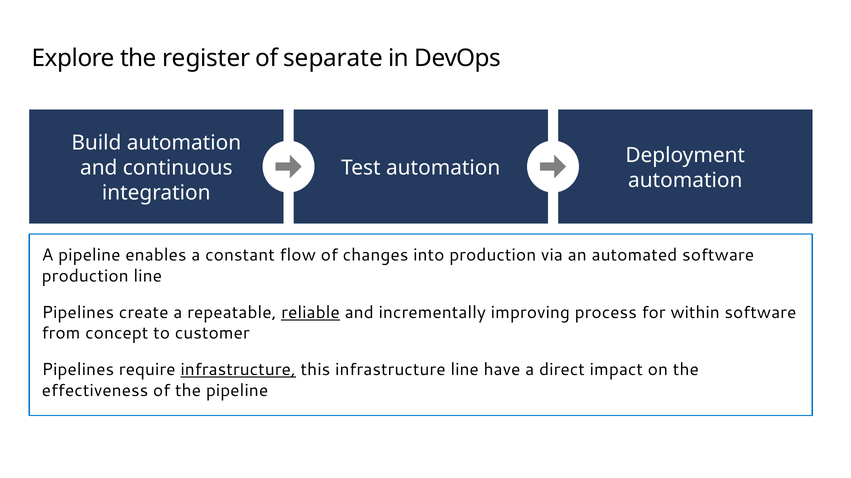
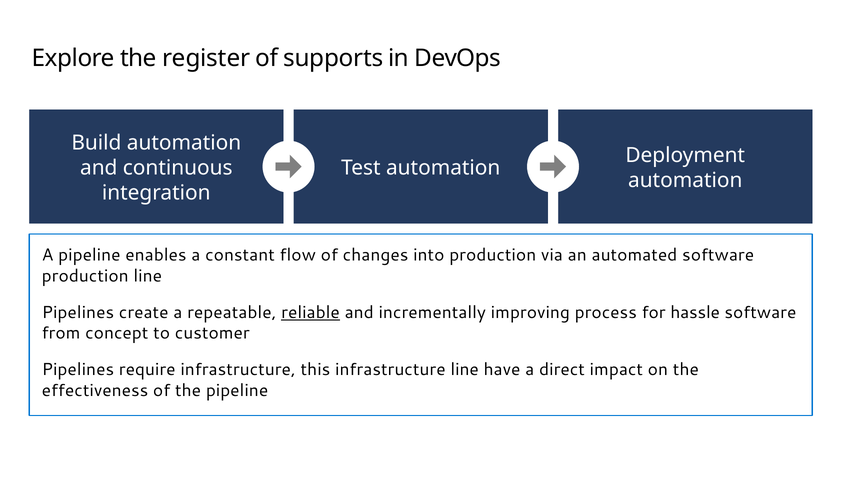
separate: separate -> supports (333, 58)
within: within -> hassle (695, 313)
infrastructure underline: present -> none (238, 370)
